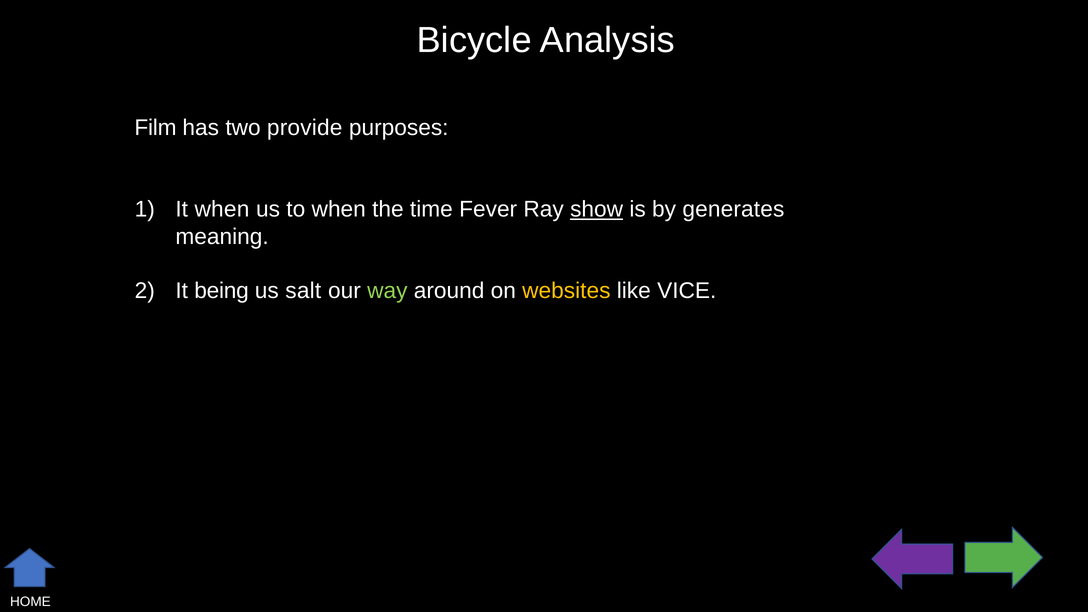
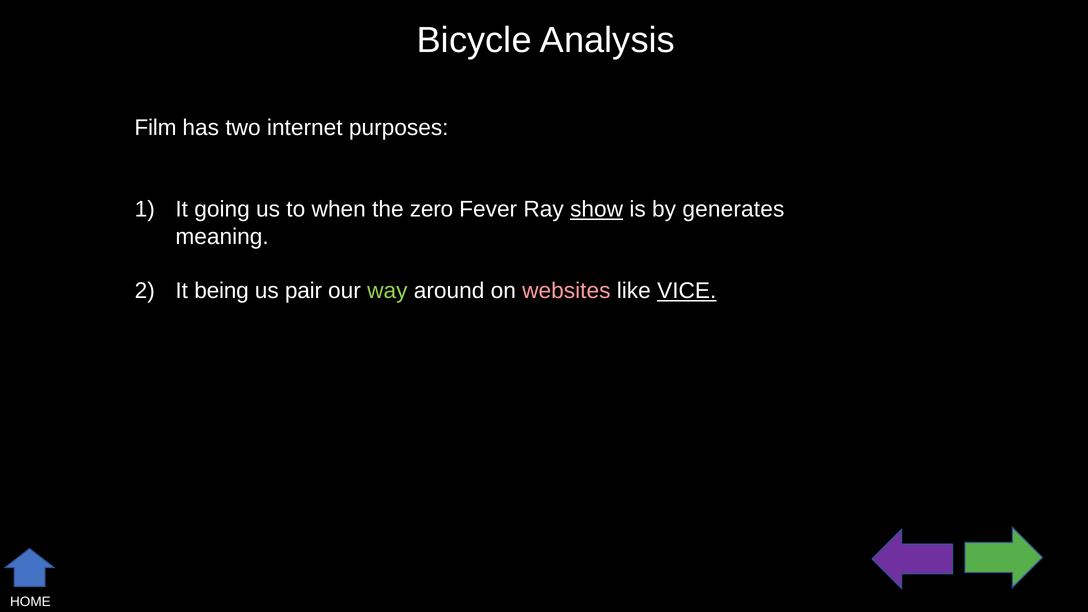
provide: provide -> internet (305, 128)
It when: when -> going (222, 209)
time: time -> zero (432, 209)
salt: salt -> pair (304, 291)
websites colour: yellow -> pink (566, 291)
VICE underline: none -> present (687, 291)
